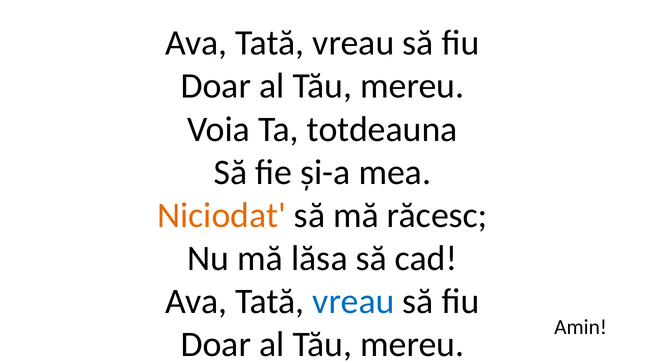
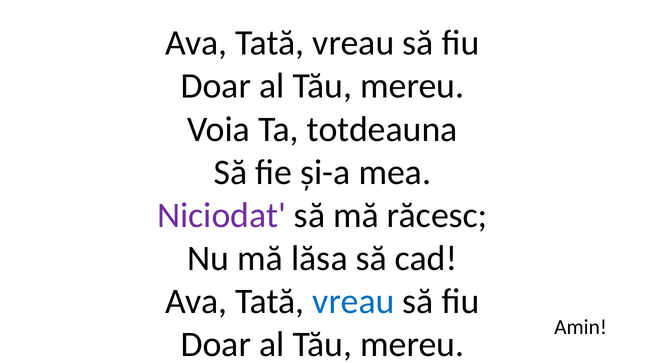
Niciodat colour: orange -> purple (222, 215)
